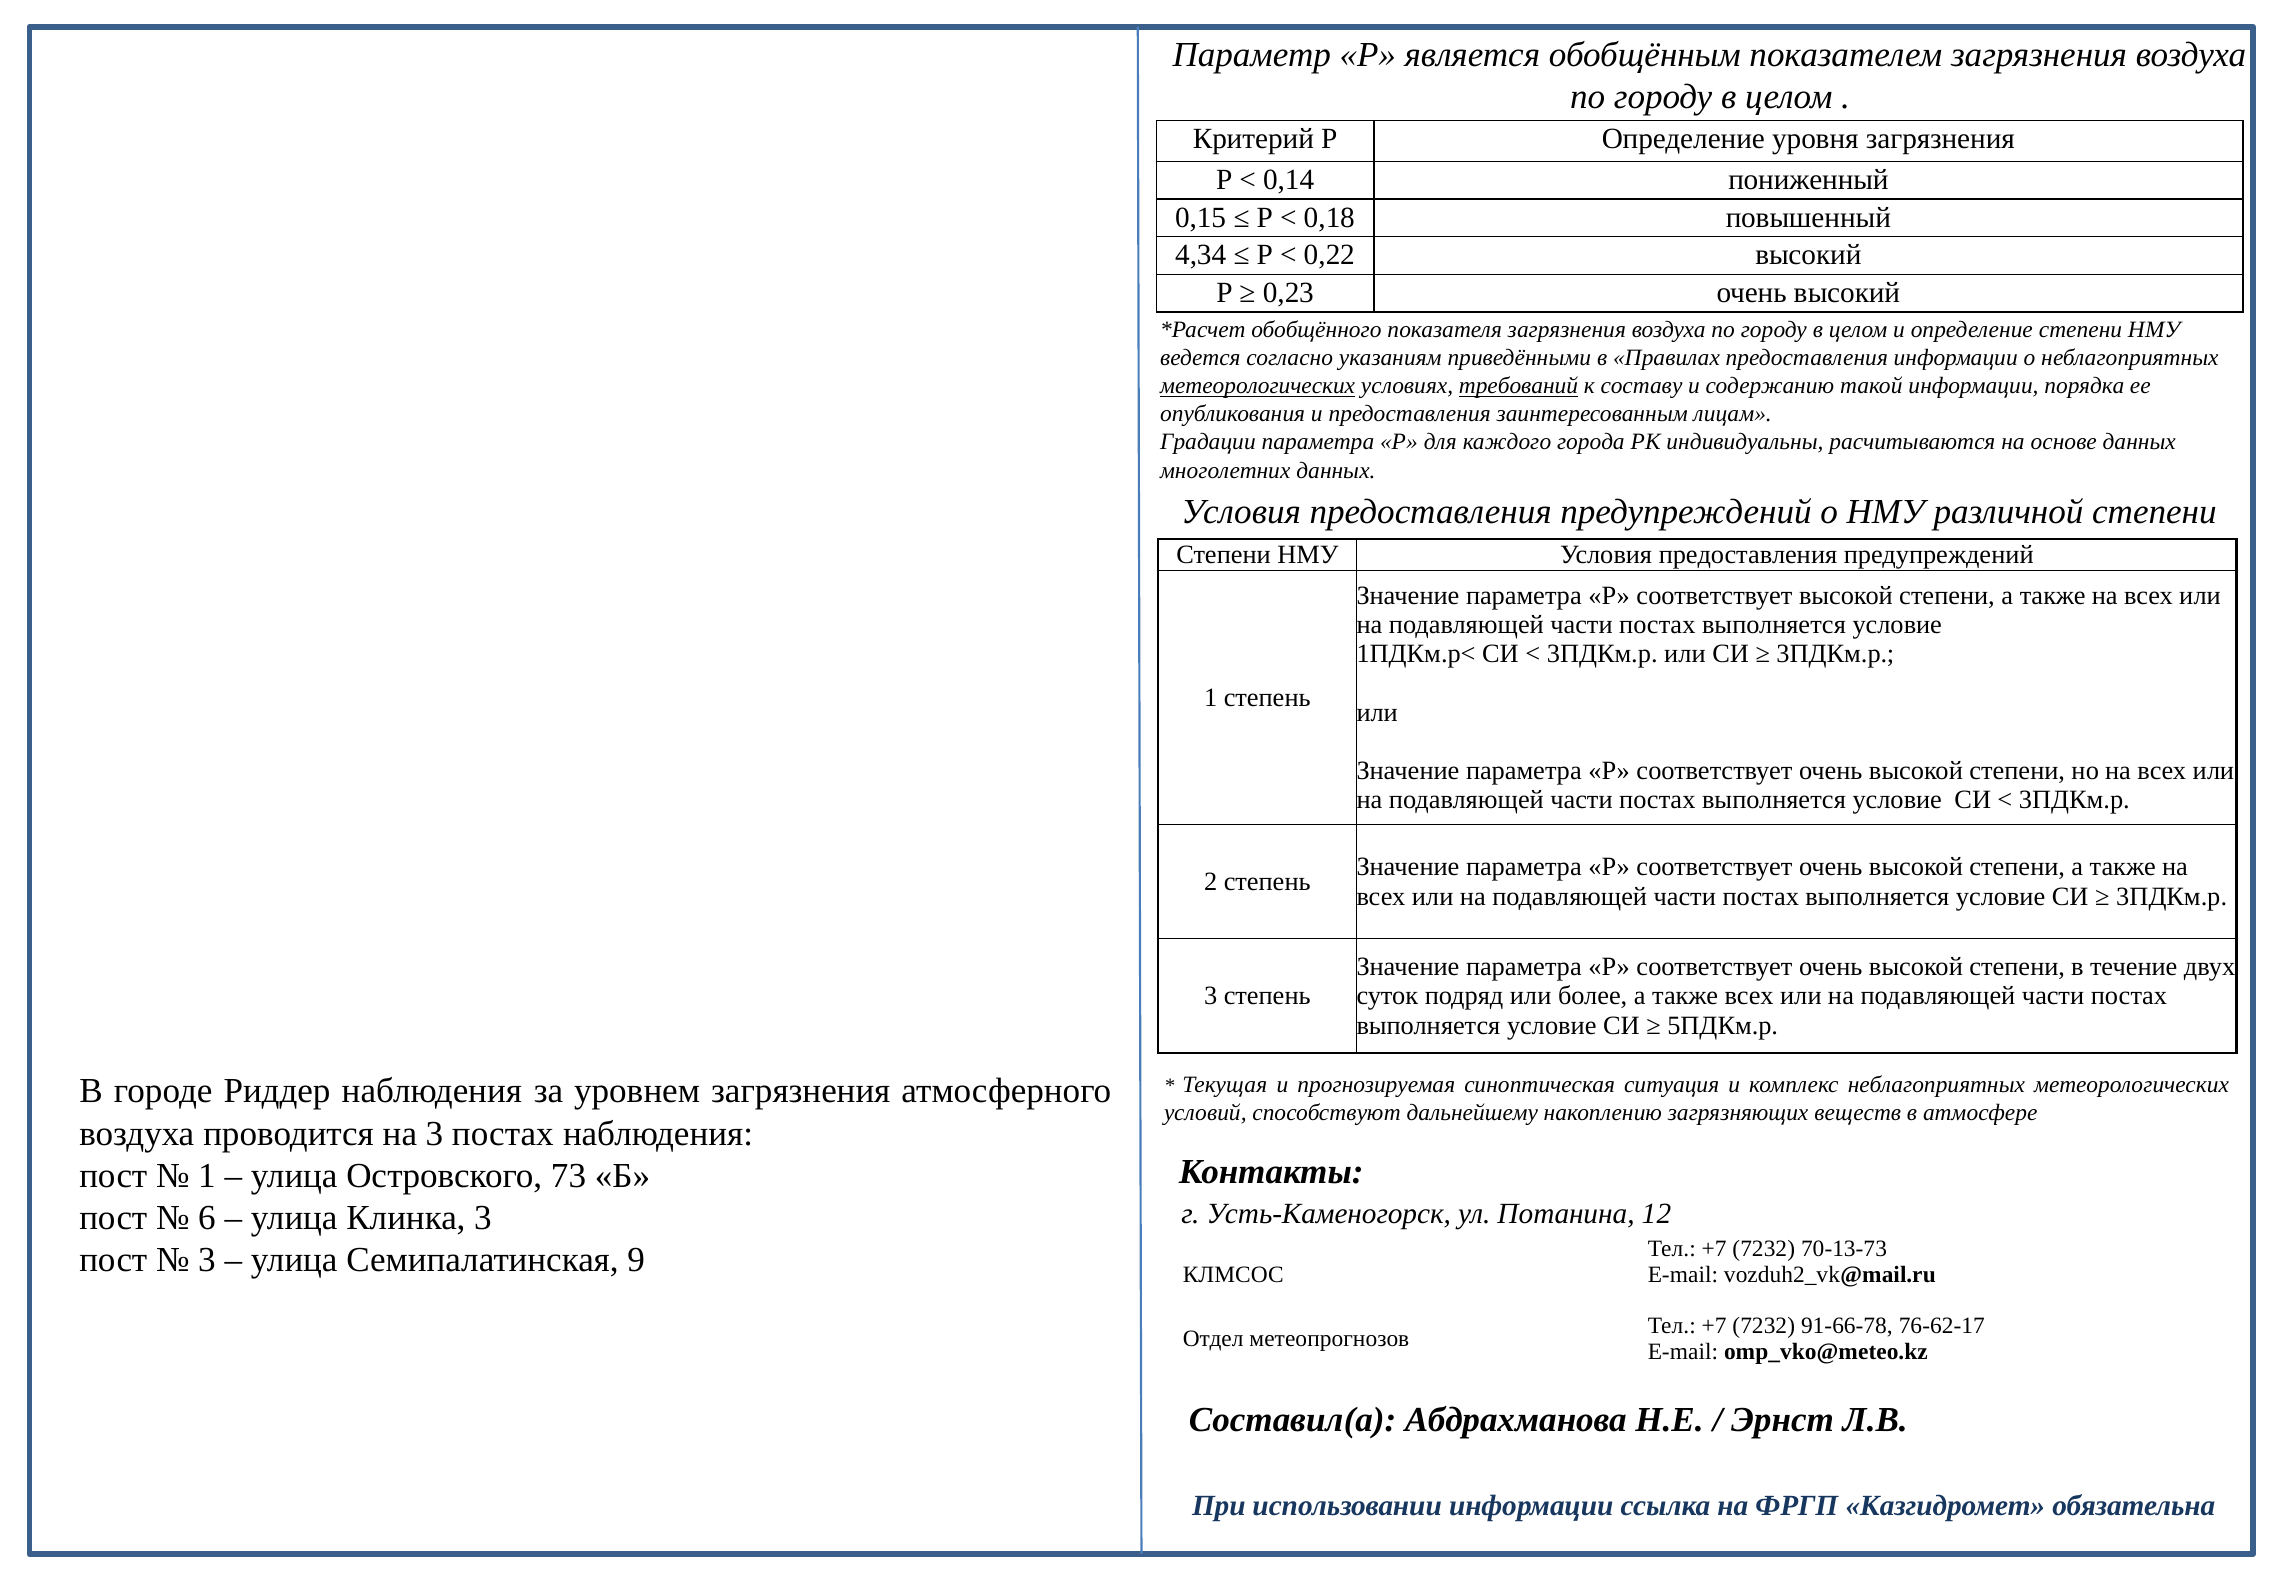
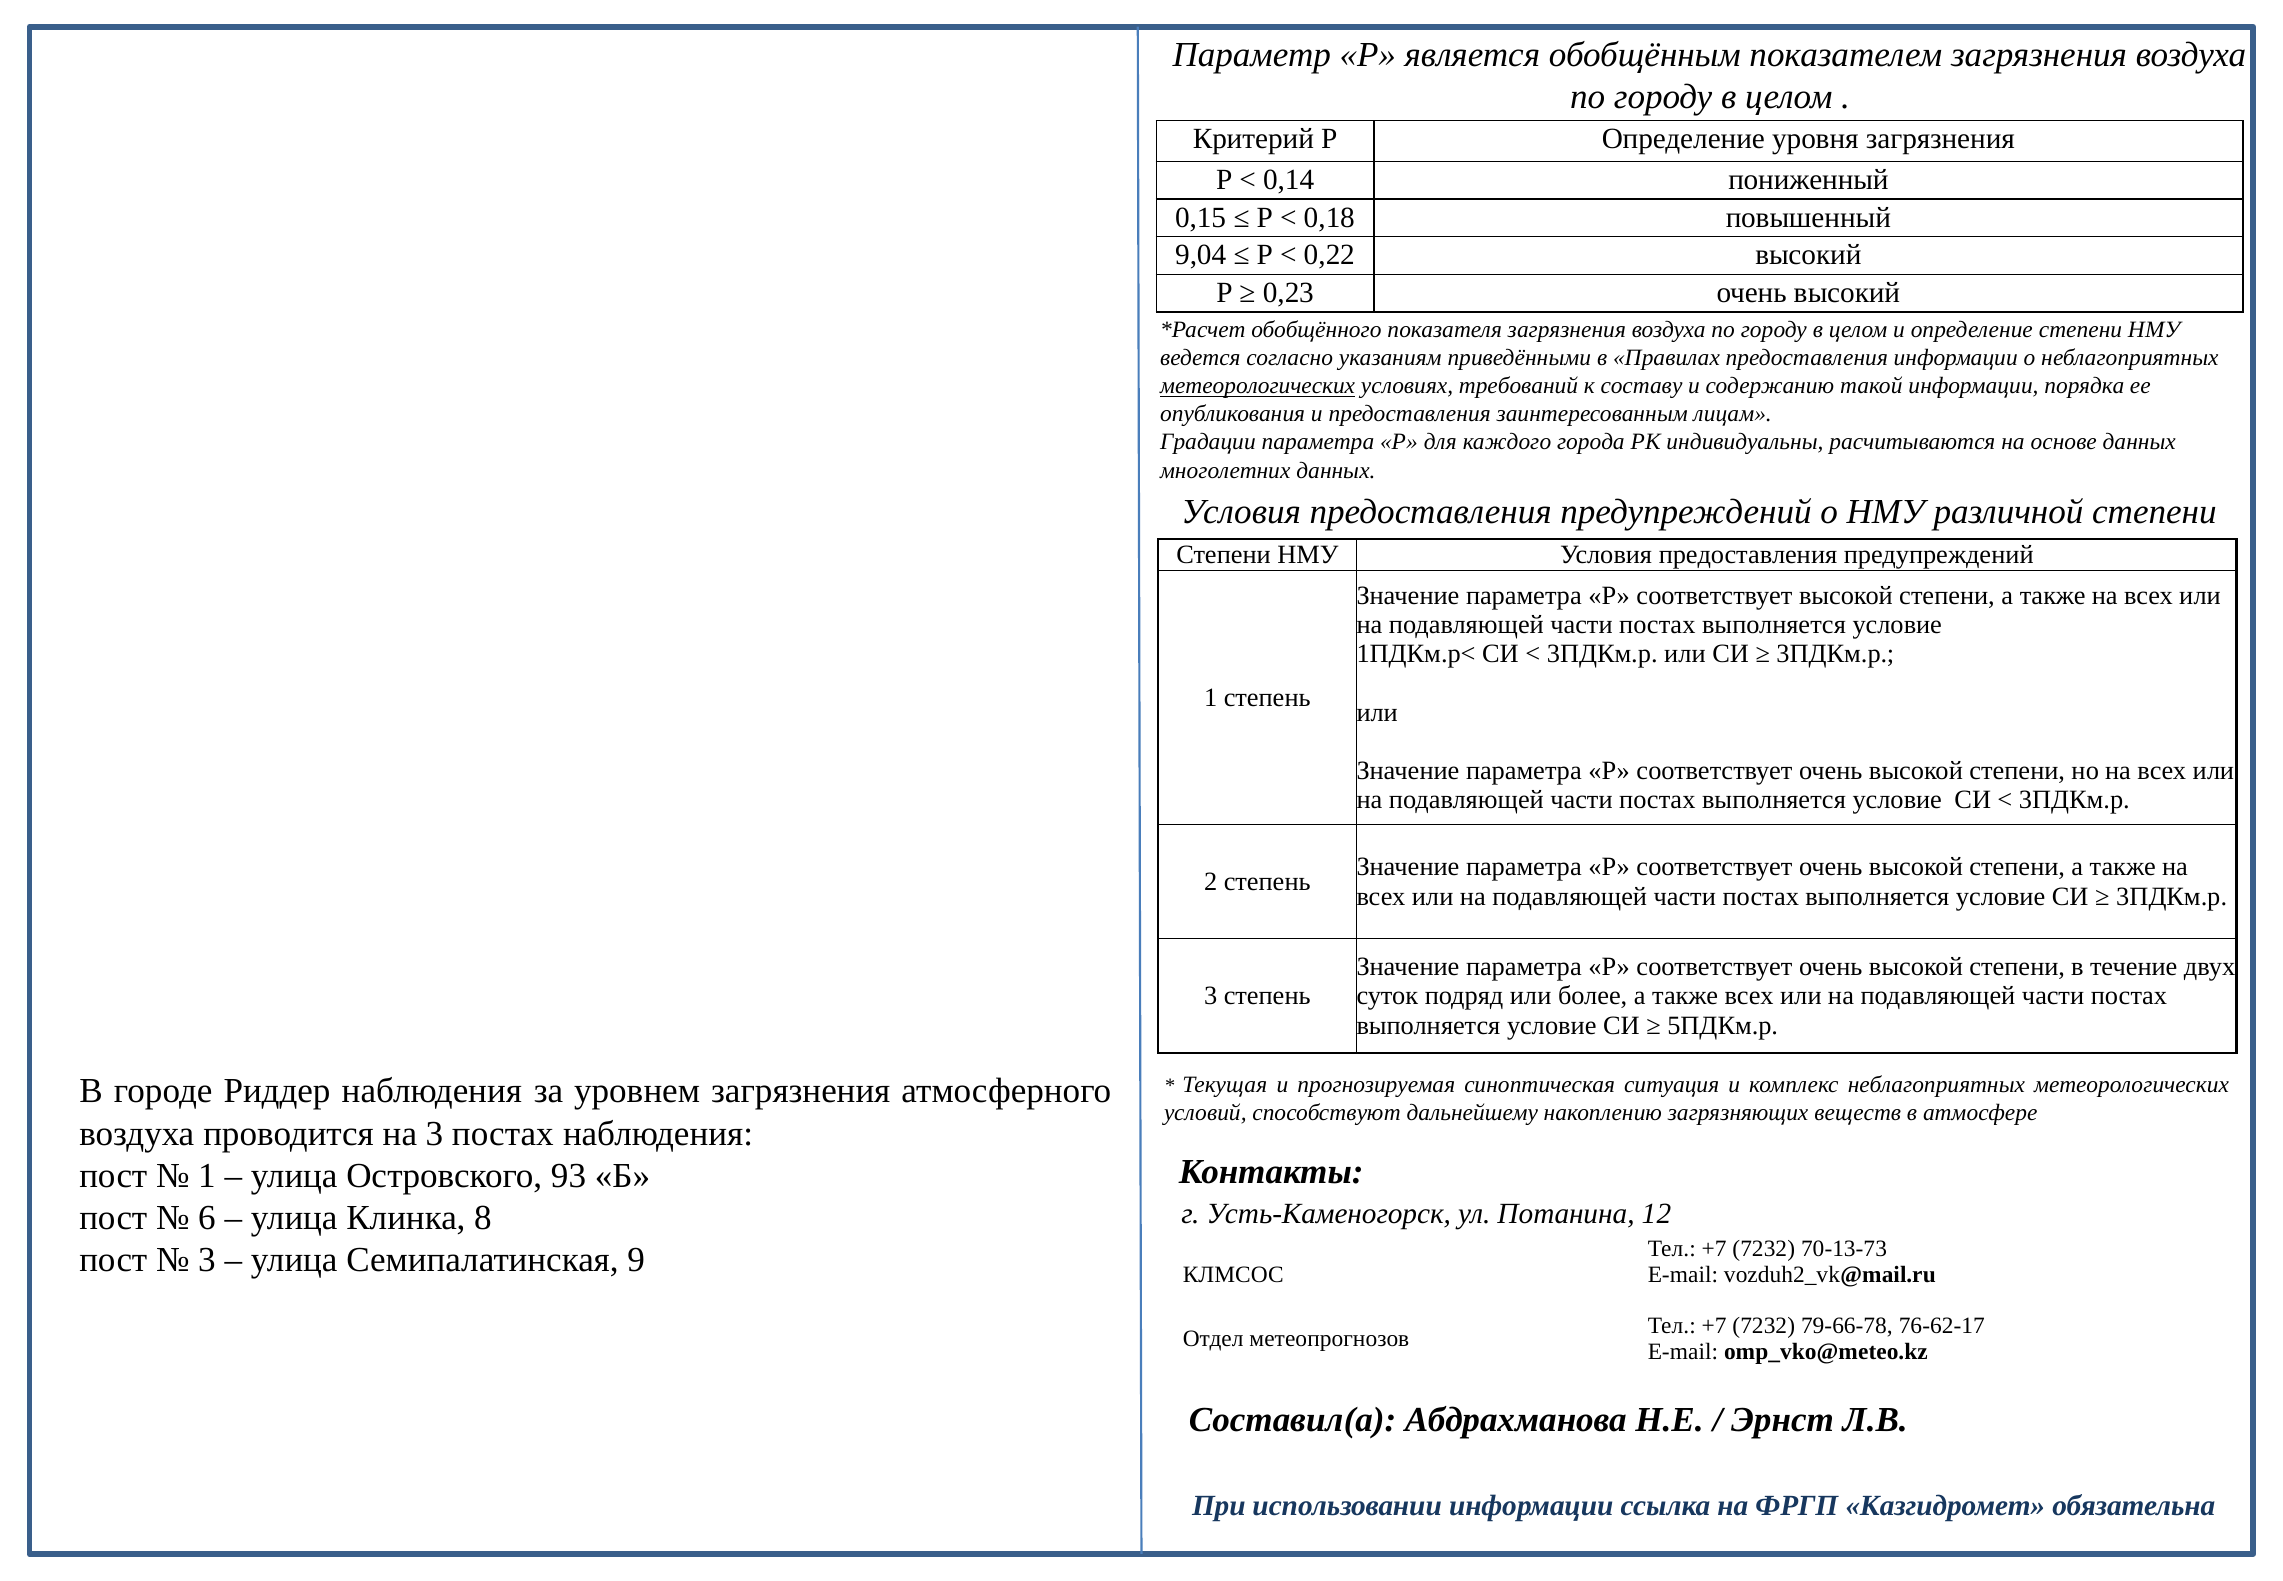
4,34: 4,34 -> 9,04 (1201, 255)
требований underline: present -> none (1518, 386)
73: 73 -> 93 (569, 1175)
Клинка 3: 3 -> 8 (483, 1217)
91-66-78: 91-66-78 -> 79-66-78 (1847, 1325)
